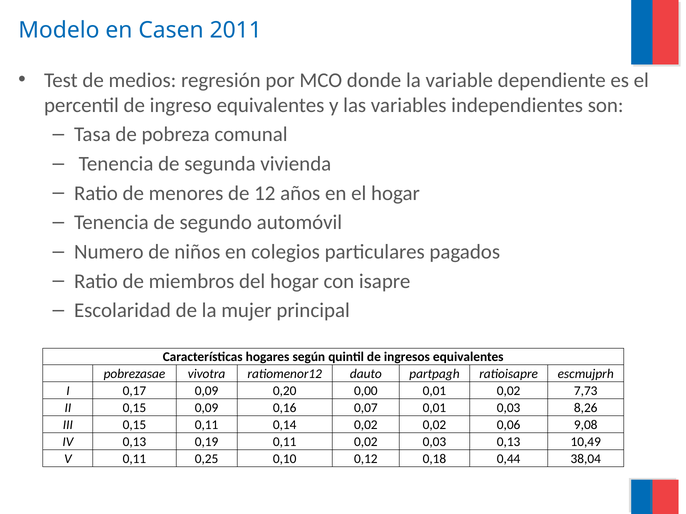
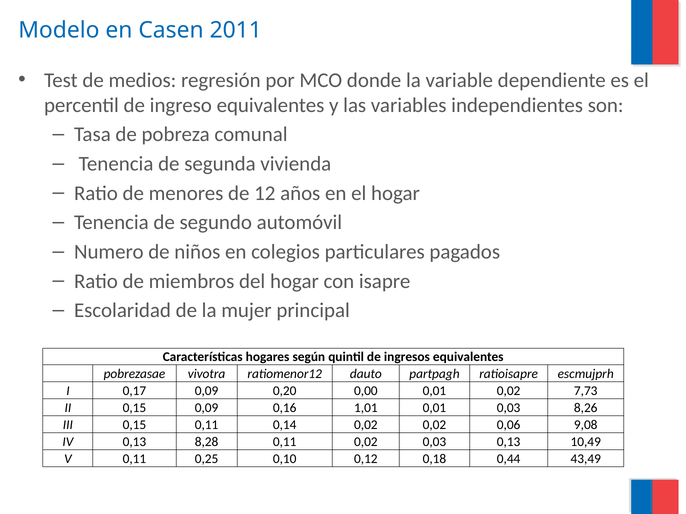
0,07: 0,07 -> 1,01 (366, 408)
0,19: 0,19 -> 8,28 (207, 442)
38,04: 38,04 -> 43,49 (586, 459)
